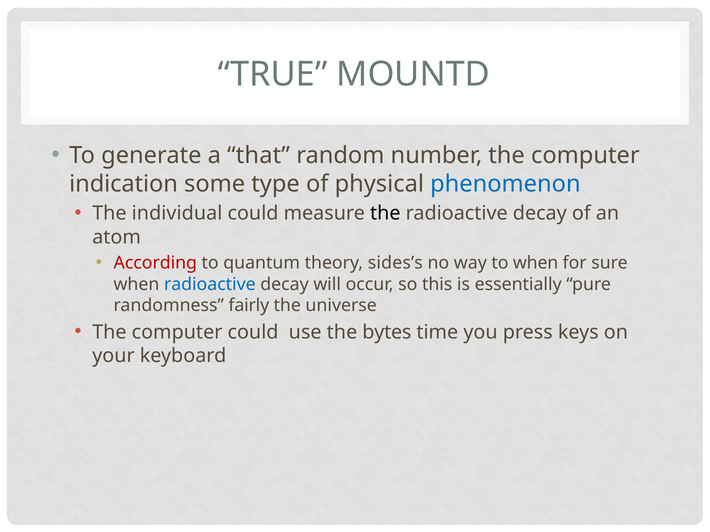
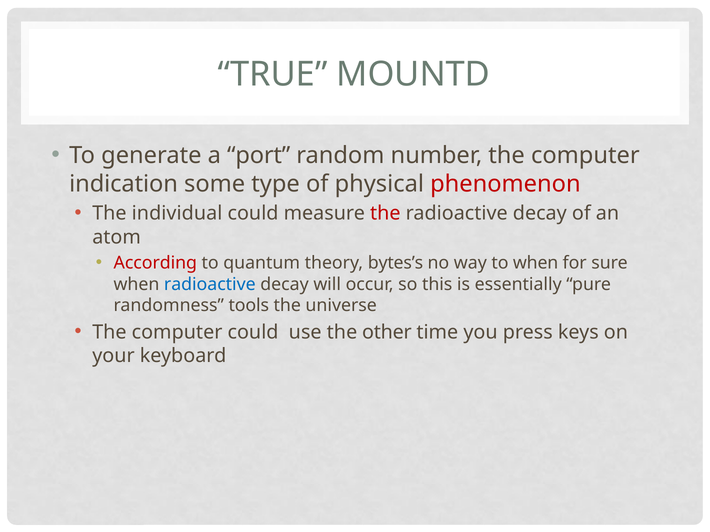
that: that -> port (259, 155)
phenomenon colour: blue -> red (505, 184)
the colour: black -> red (385, 214)
sides’s: sides’s -> bytes’s (395, 263)
fairly: fairly -> tools (249, 306)
bytes: bytes -> other (387, 332)
